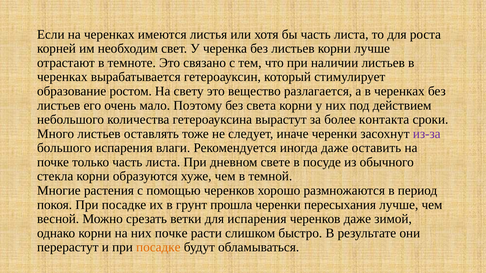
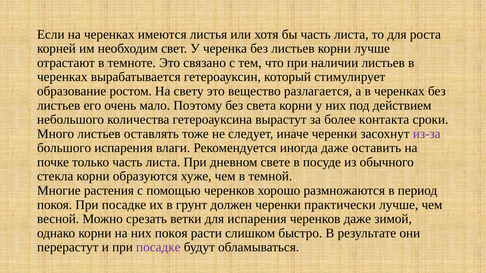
прошла: прошла -> должен (231, 205)
пересыхания: пересыхания -> практически (340, 205)
них почке: почке -> покоя (171, 233)
посадке colour: orange -> purple (158, 248)
